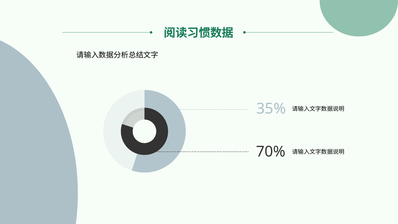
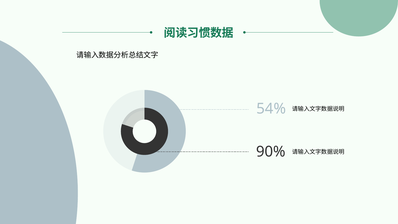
35%: 35% -> 54% (271, 109)
70%: 70% -> 90% (271, 152)
